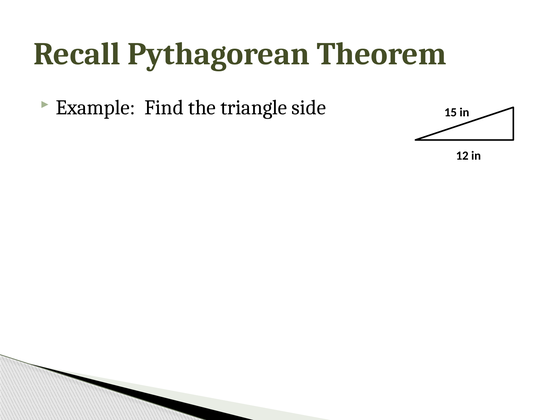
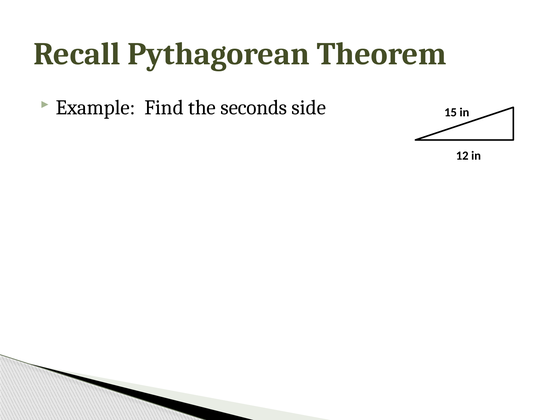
triangle: triangle -> seconds (254, 108)
